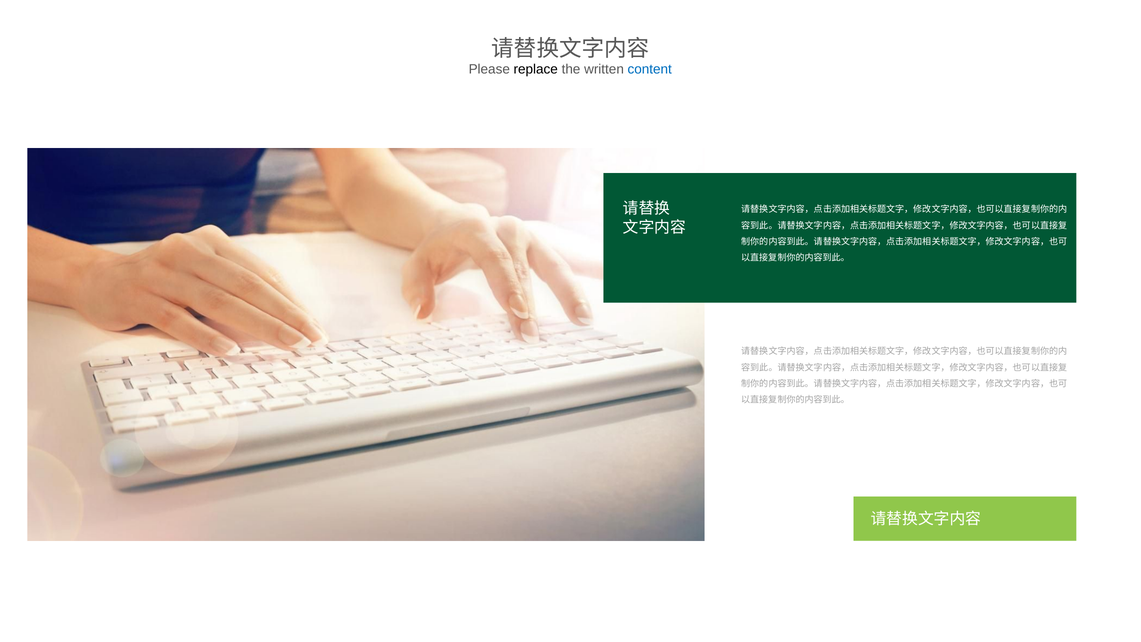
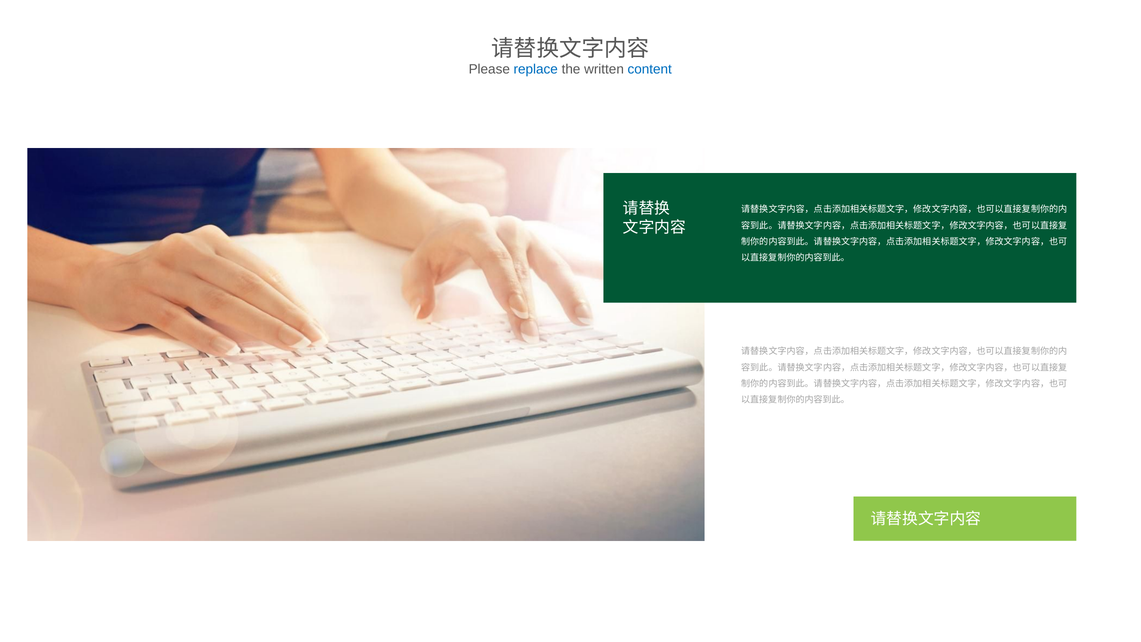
replace colour: black -> blue (536, 69)
